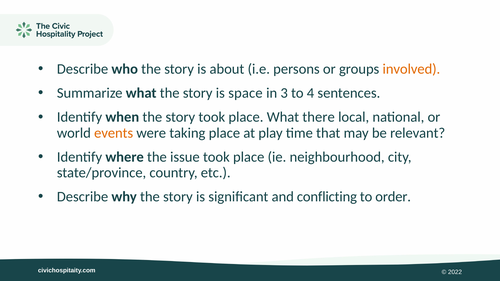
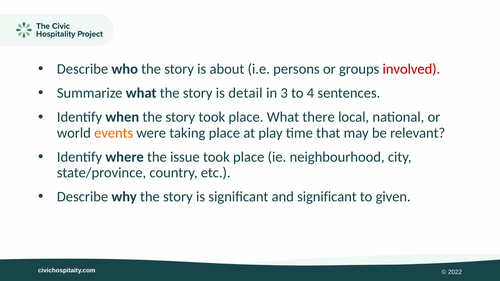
involved colour: orange -> red (411, 69)
space: space -> detail (245, 93)
and conflicting: conflicting -> significant (327, 197)
order: order -> given (393, 197)
